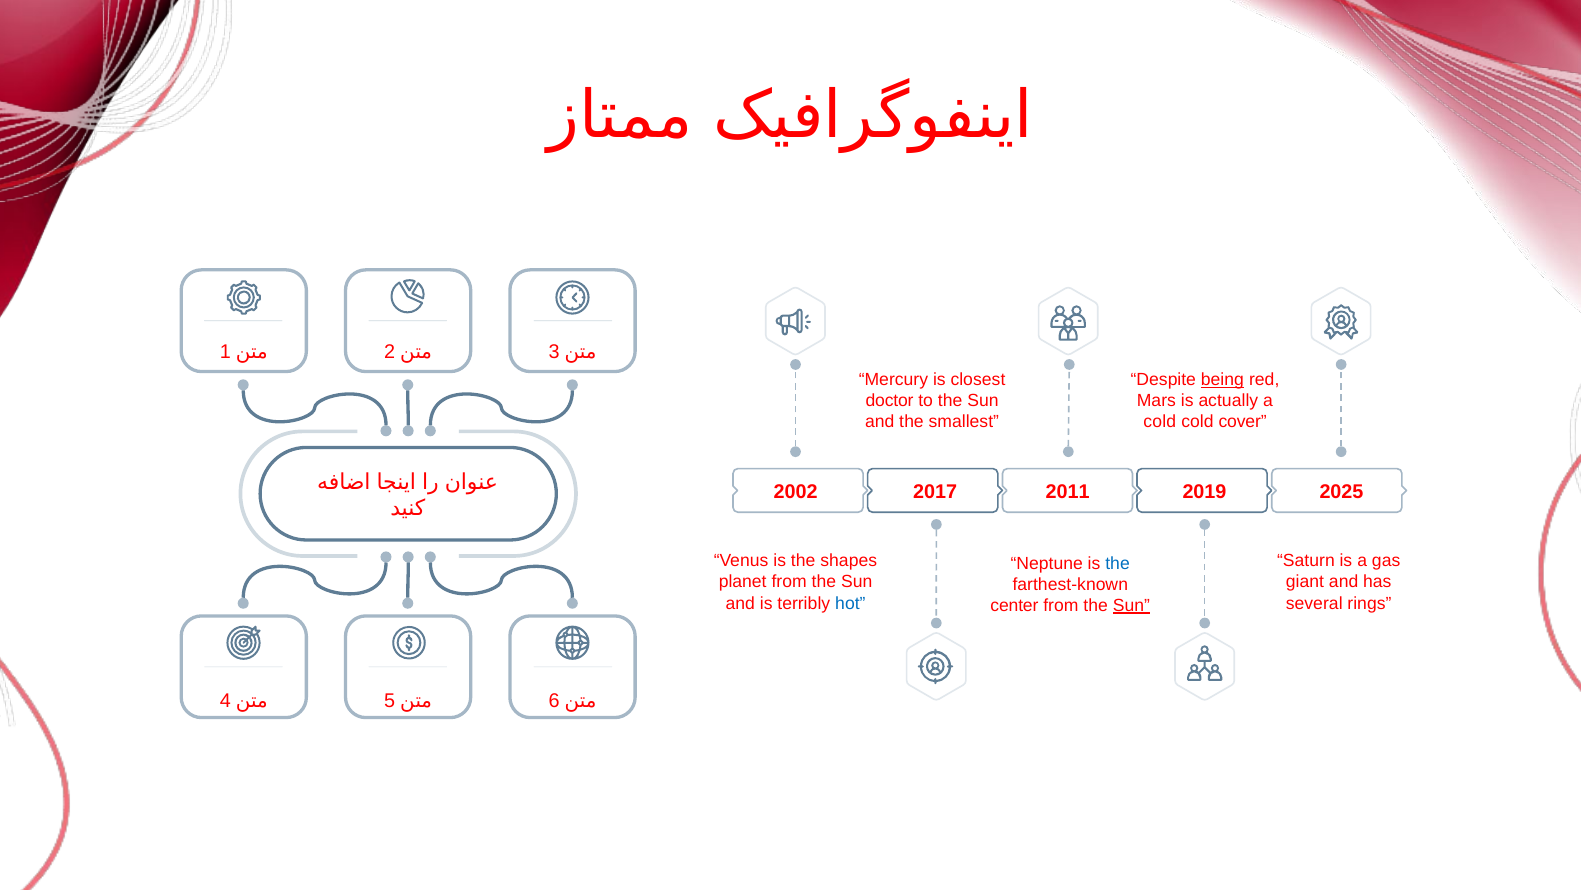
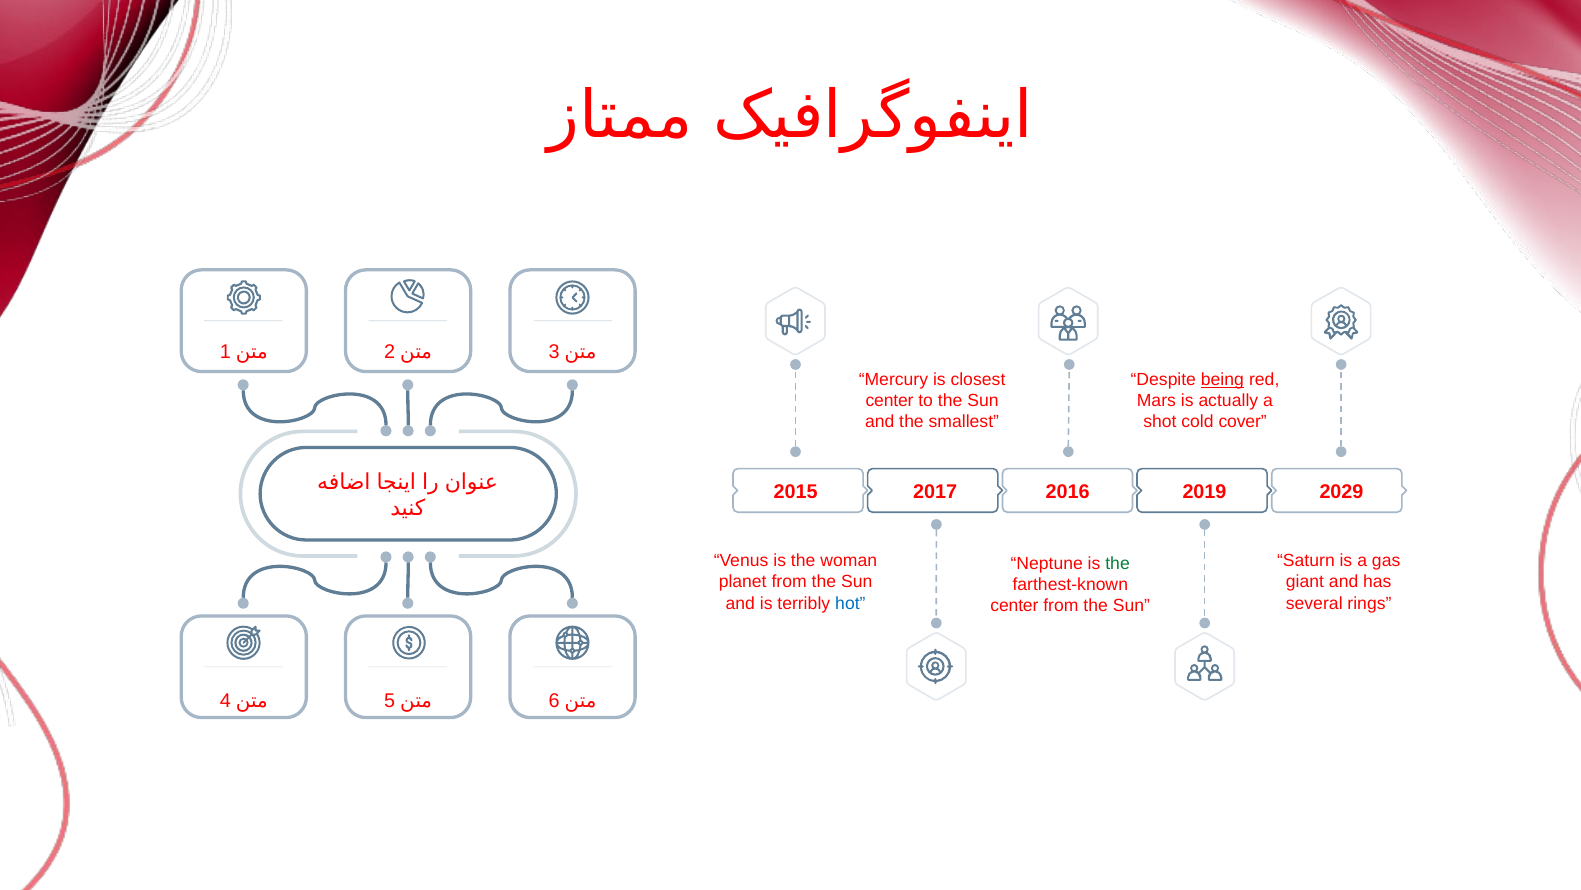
doctor: doctor -> center (890, 401)
cold: cold -> shot (1160, 422)
2002: 2002 -> 2015 (796, 491)
2011: 2011 -> 2016 (1068, 491)
2025: 2025 -> 2029 (1341, 491)
shapes: shapes -> woman (849, 561)
the colour: blue -> green (1118, 563)
Sun underline: present -> none (1131, 605)
